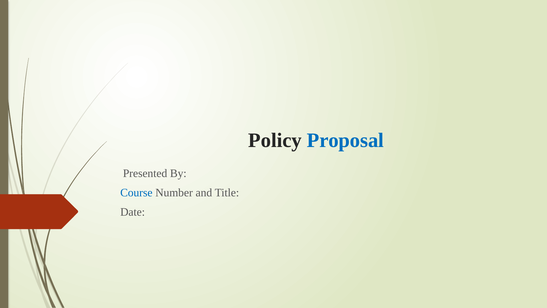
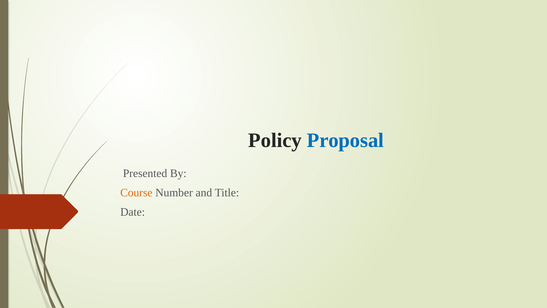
Course colour: blue -> orange (136, 193)
